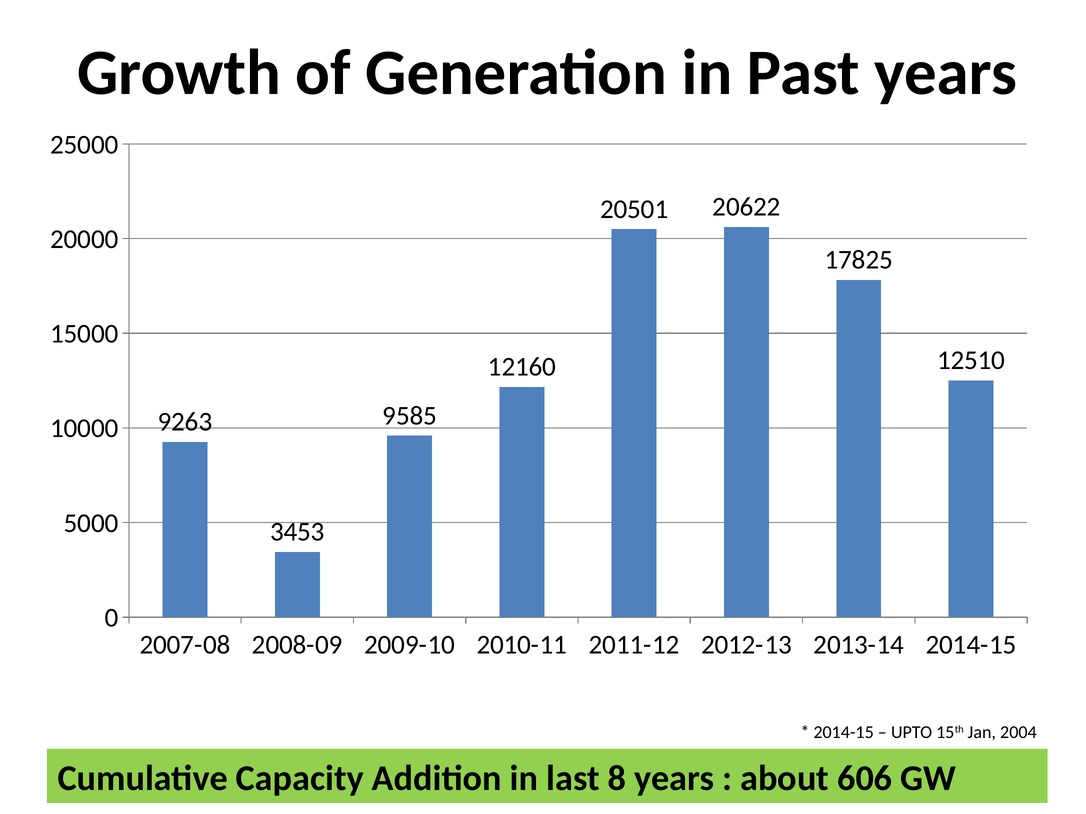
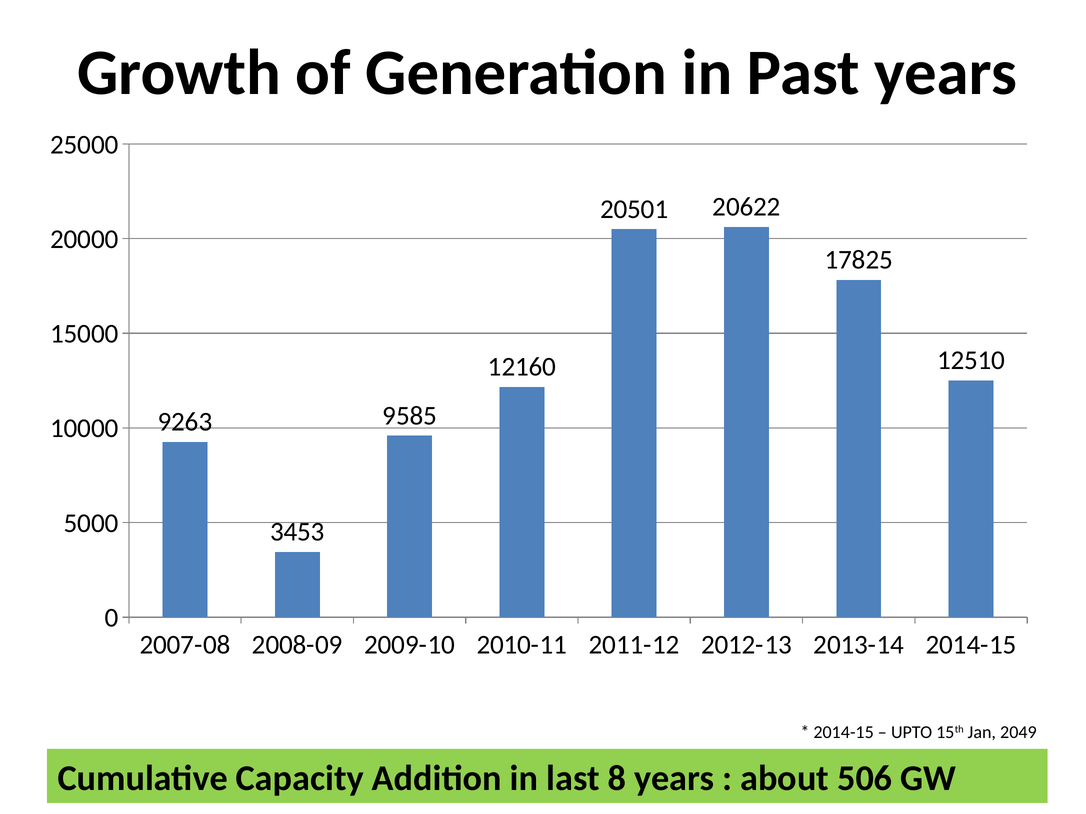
2004: 2004 -> 2049 (1018, 733)
606: 606 -> 506 (865, 779)
